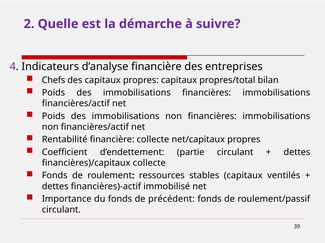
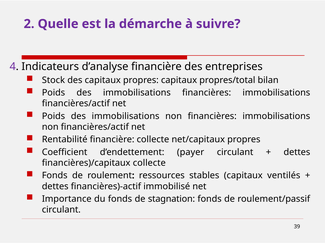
Chefs: Chefs -> Stock (53, 80)
partie: partie -> payer (191, 153)
précédent: précédent -> stagnation (171, 200)
